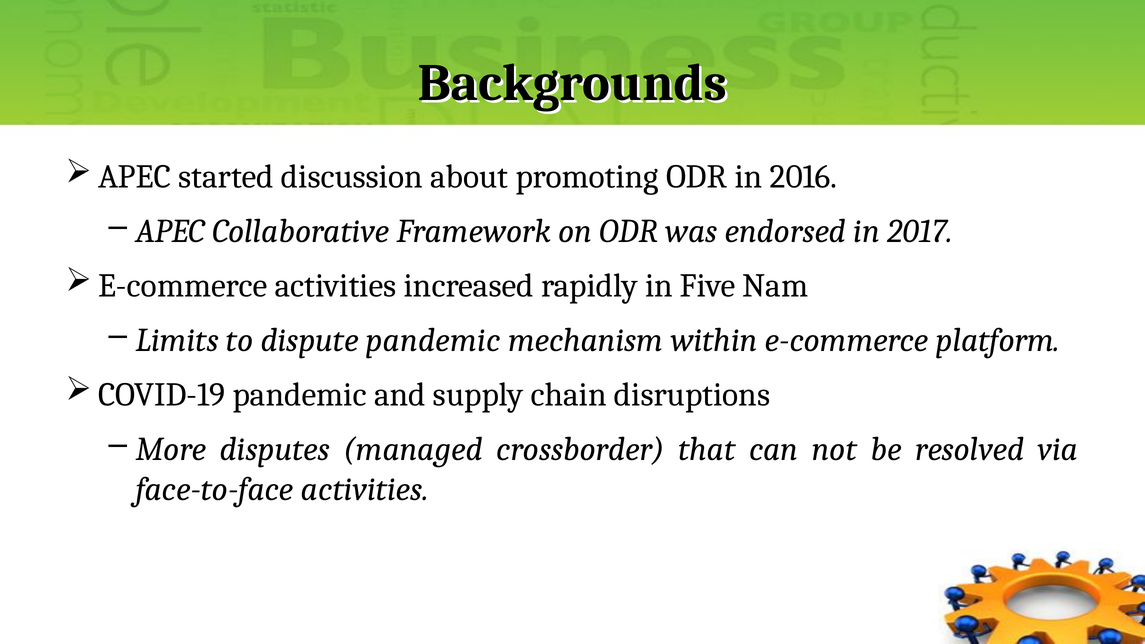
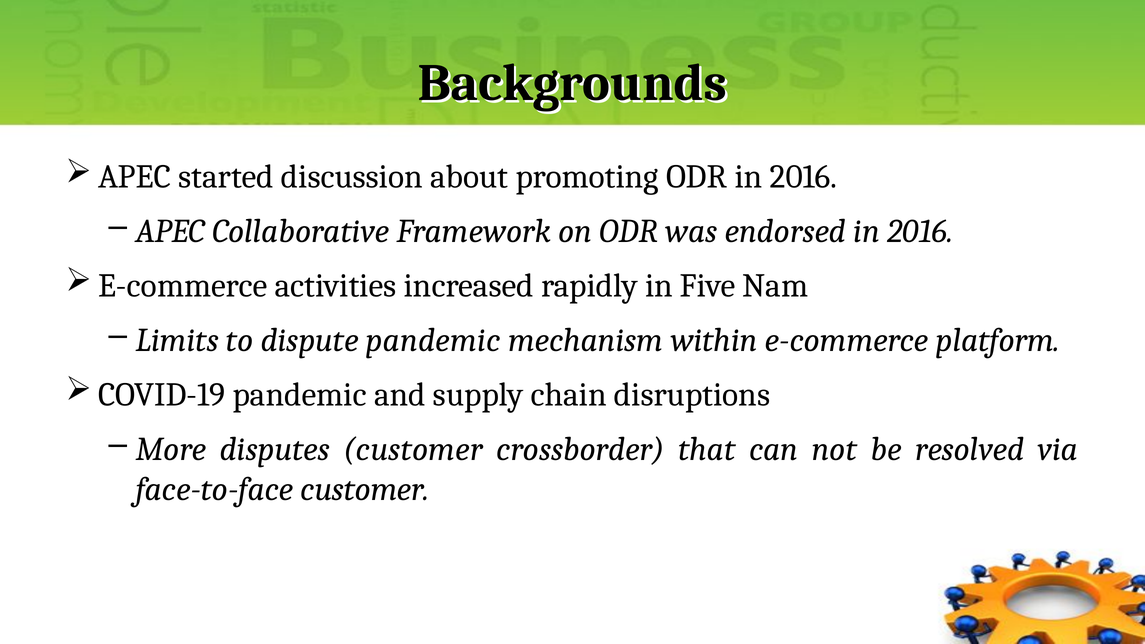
endorsed in 2017: 2017 -> 2016 (920, 231)
disputes managed: managed -> customer (413, 449)
face-to-face activities: activities -> customer (365, 489)
